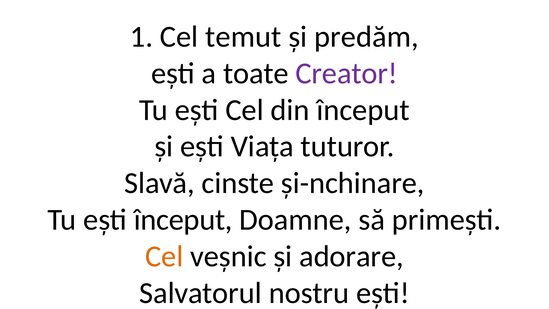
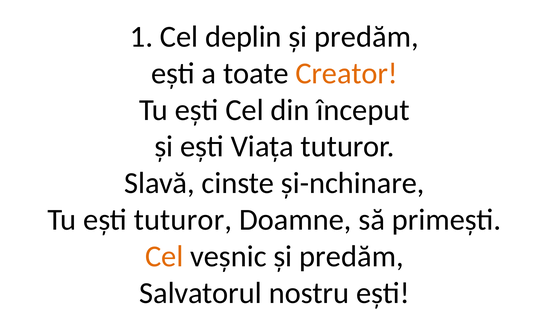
temut: temut -> deplin (243, 37)
Creator colour: purple -> orange (347, 73)
ești început: început -> tuturor (183, 220)
veșnic și adorare: adorare -> predăm (351, 256)
